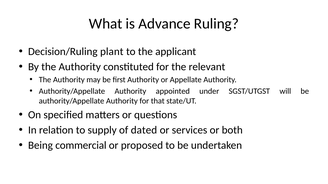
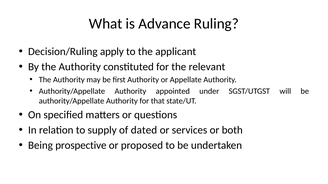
plant: plant -> apply (112, 52)
commercial: commercial -> prospective (81, 146)
